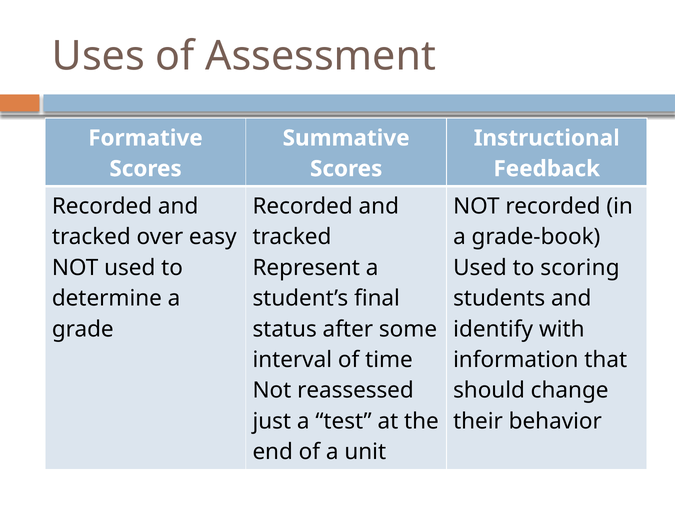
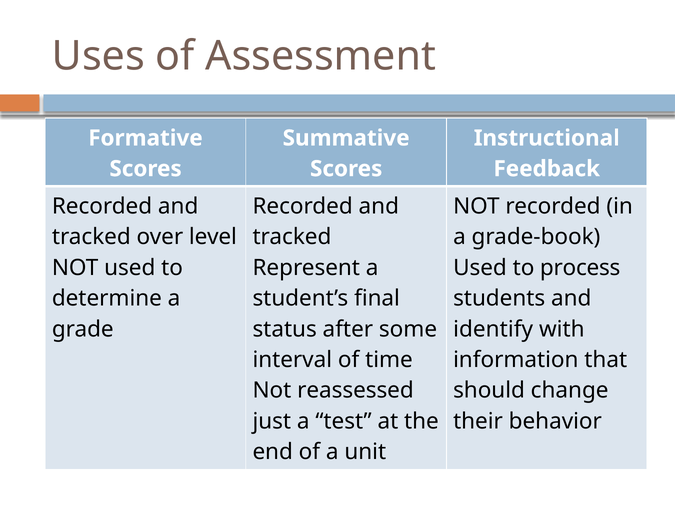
easy: easy -> level (213, 237)
scoring: scoring -> process (580, 268)
